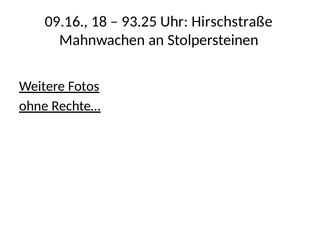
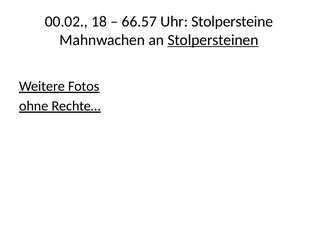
09.16: 09.16 -> 00.02 (66, 21)
93.25: 93.25 -> 66.57 (139, 21)
Hirschstraße: Hirschstraße -> Stolpersteine (232, 21)
Stolpersteinen underline: none -> present (213, 40)
